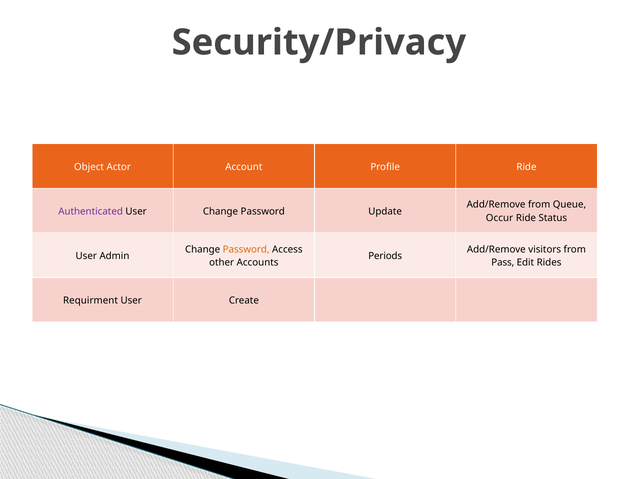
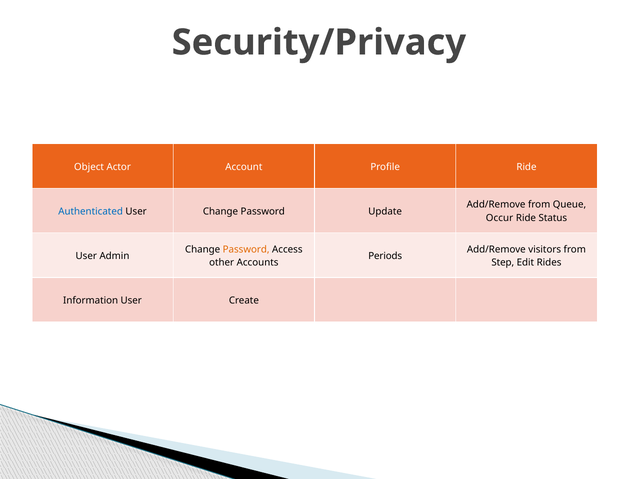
Authenticated colour: purple -> blue (91, 211)
Pass: Pass -> Step (503, 262)
Requirment: Requirment -> Information (91, 300)
